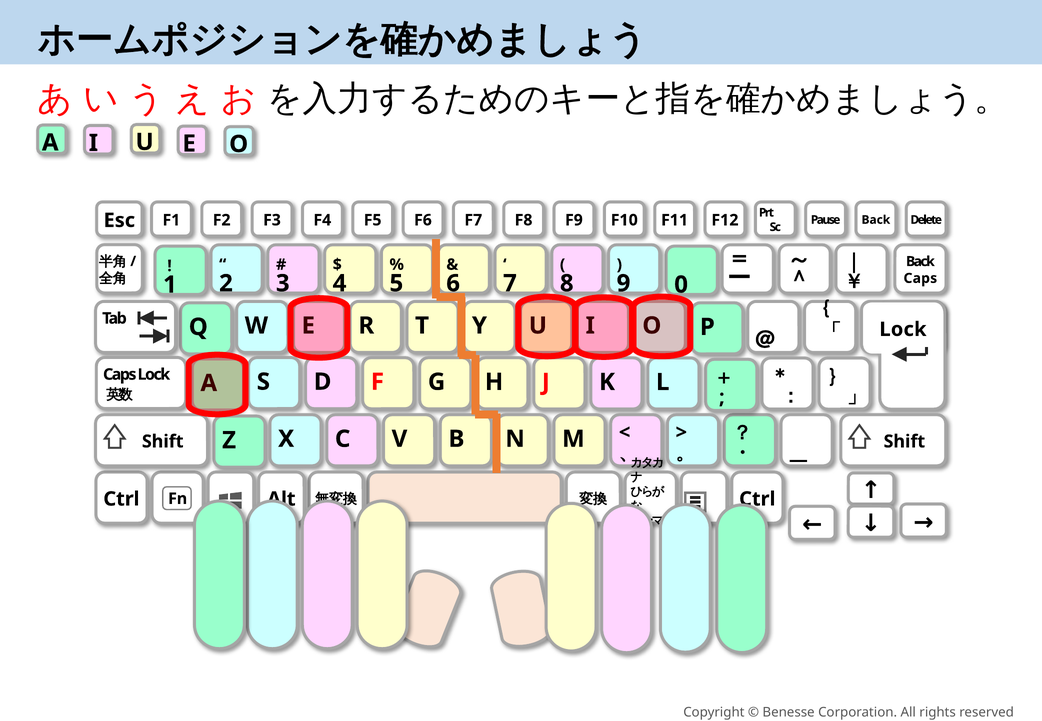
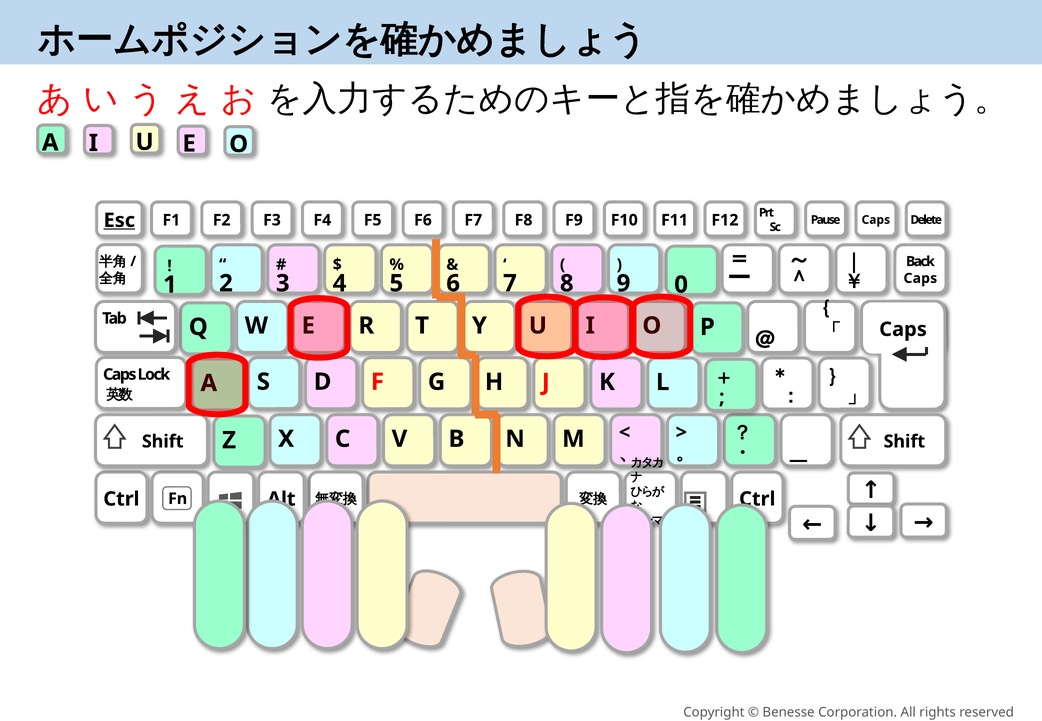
Esc underline: none -> present (119, 221)
Pause Back: Back -> Caps (876, 220)
Lock: Lock -> Caps (903, 330)
